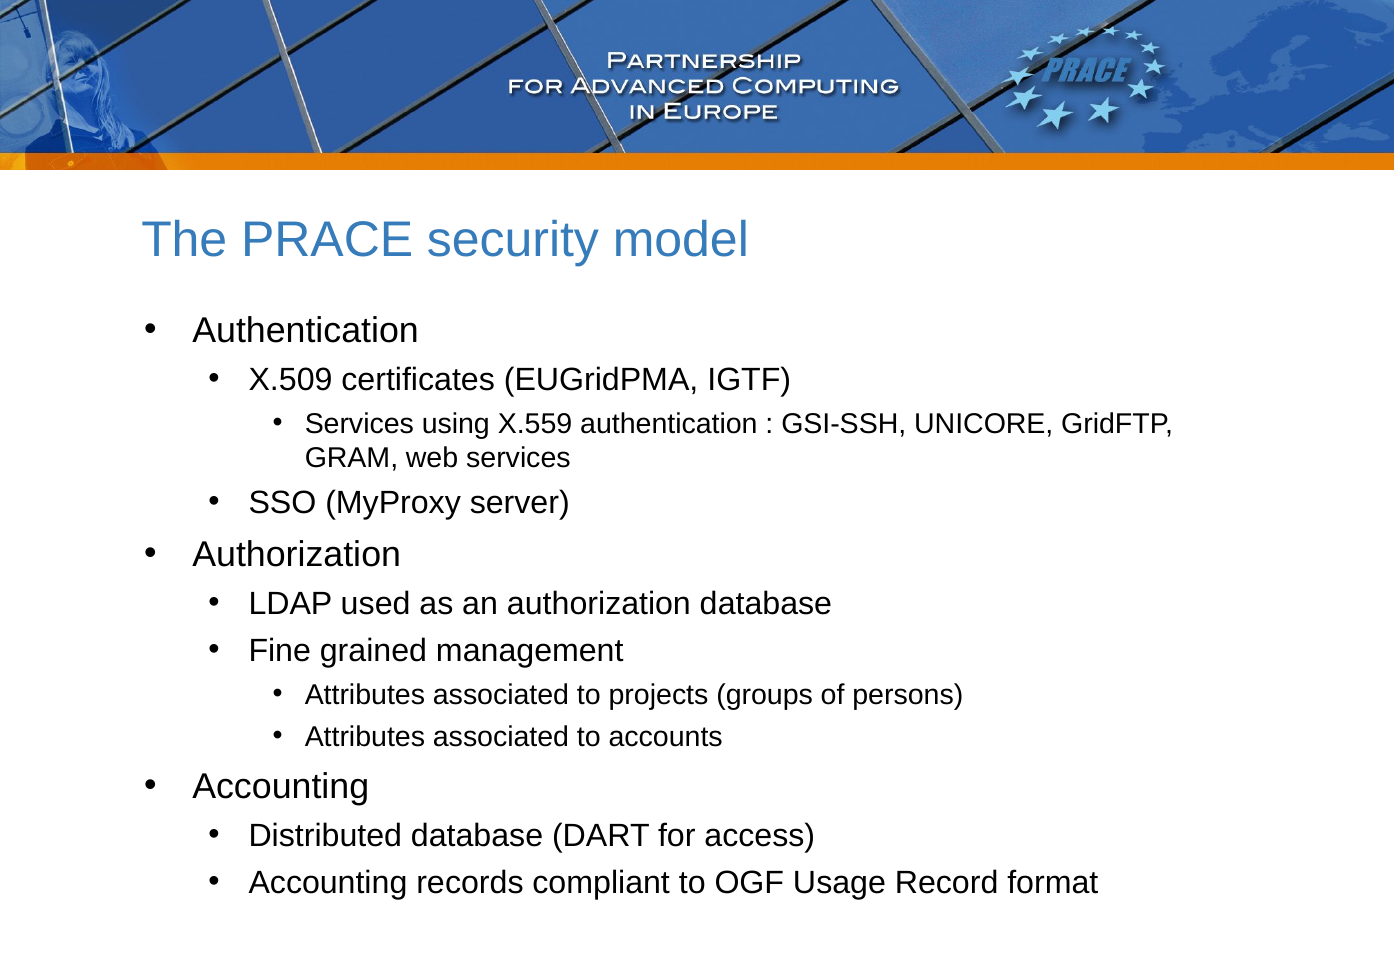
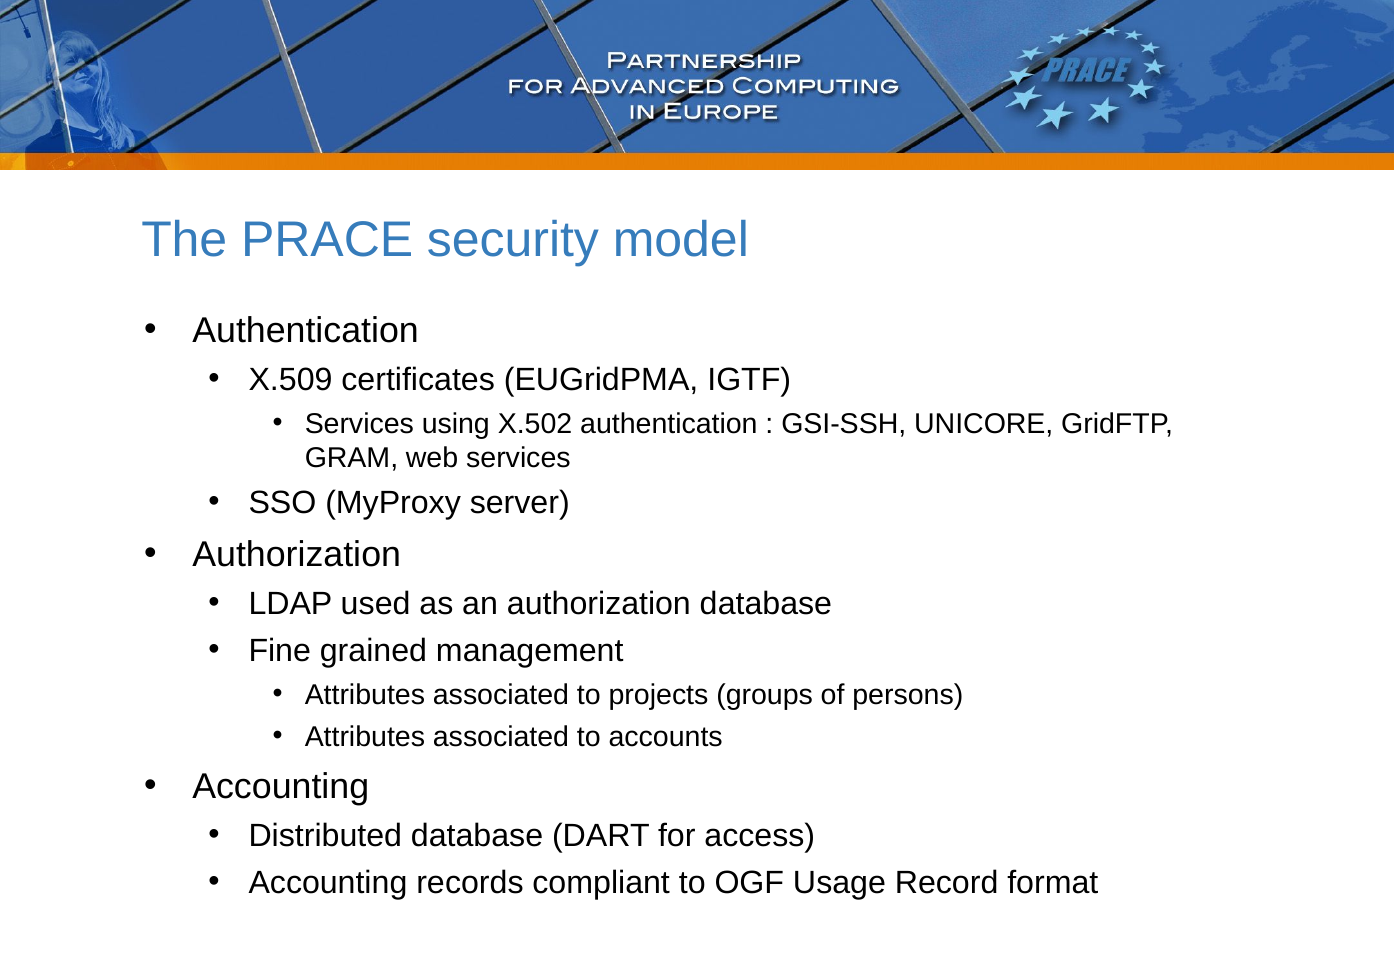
X.559: X.559 -> X.502 (535, 424)
